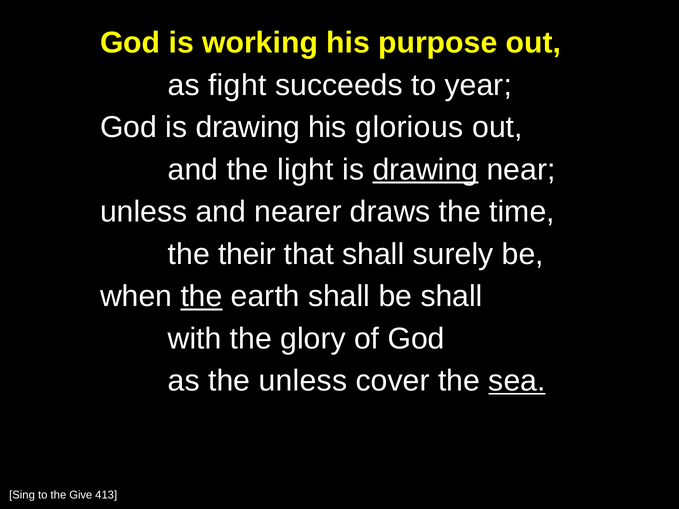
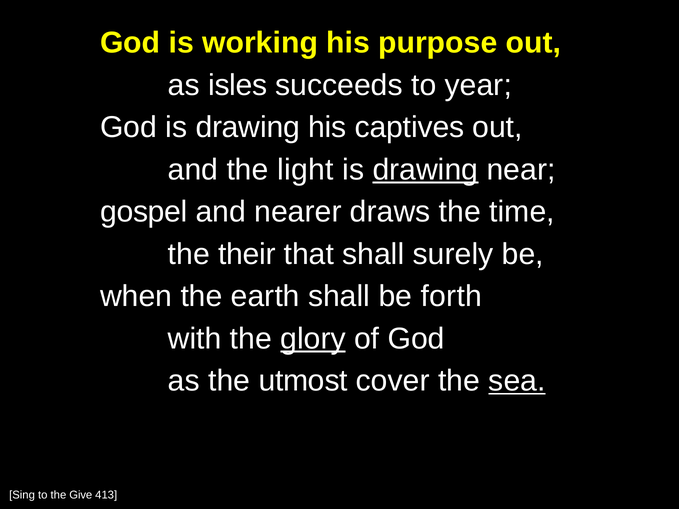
fight: fight -> isles (238, 85)
glorious: glorious -> captives (410, 127)
unless: unless -> gospel (144, 212)
the underline: present -> none (202, 297)
be shall: shall -> forth (451, 297)
glory underline: none -> present (313, 339)
the unless: unless -> utmost (303, 381)
